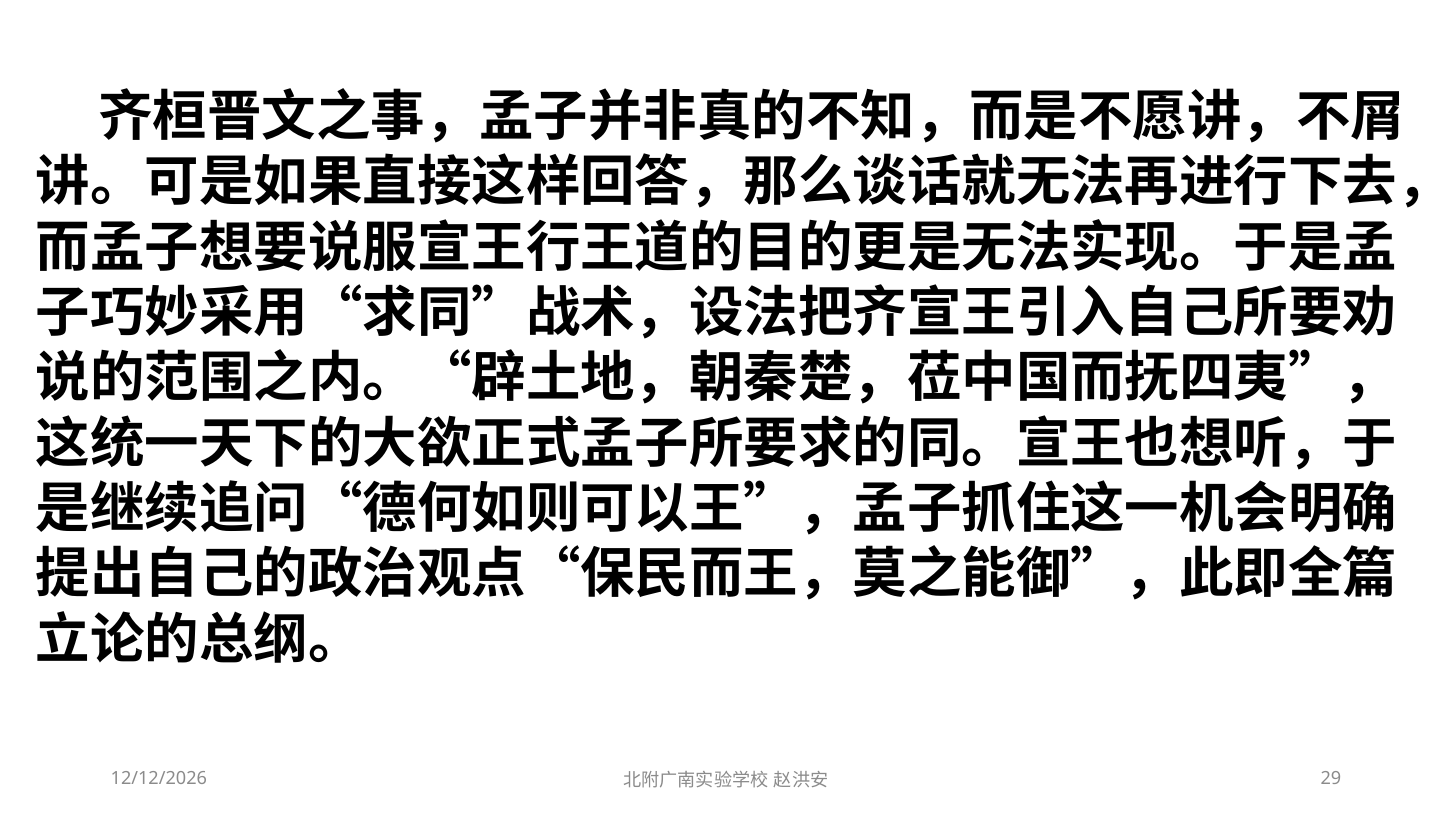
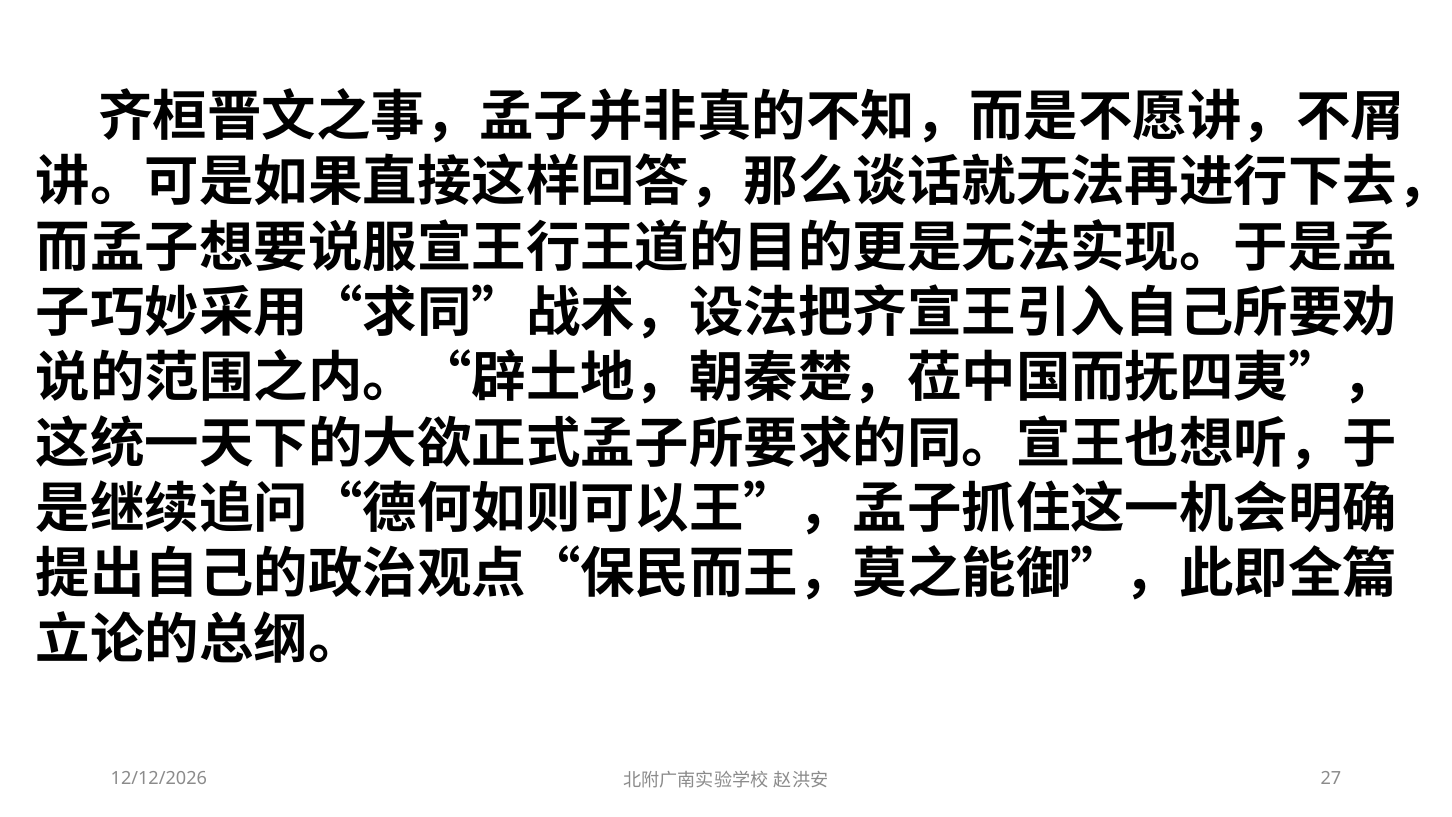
29: 29 -> 27 (1331, 779)
